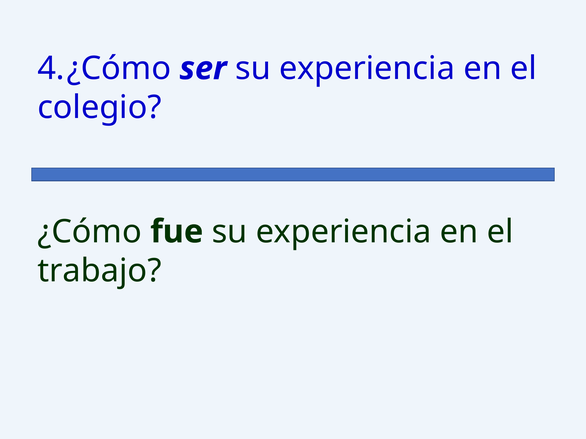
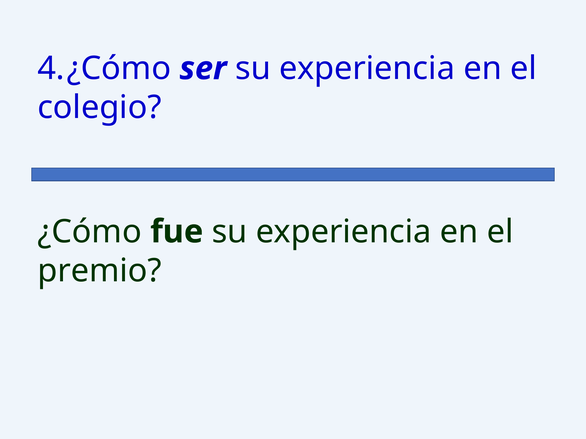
trabajo: trabajo -> premio (99, 271)
